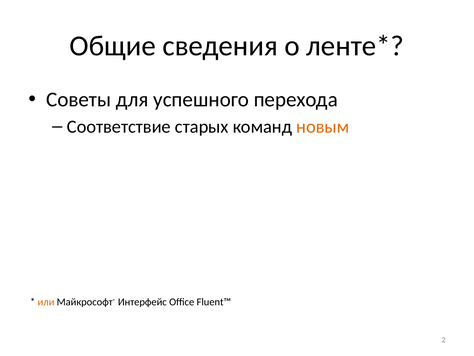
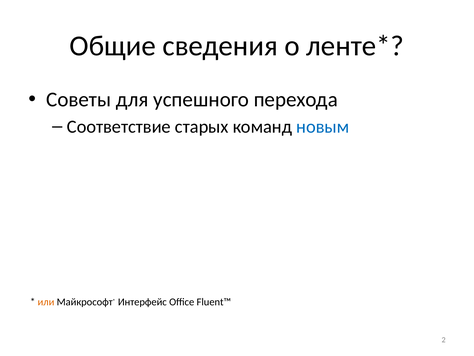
новым colour: orange -> blue (323, 127)
